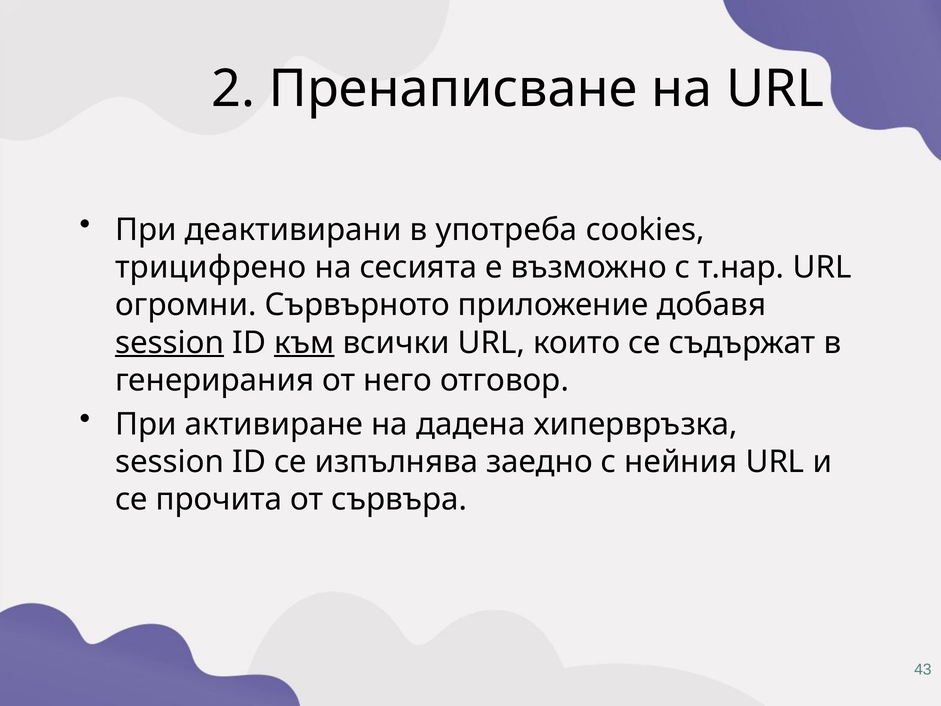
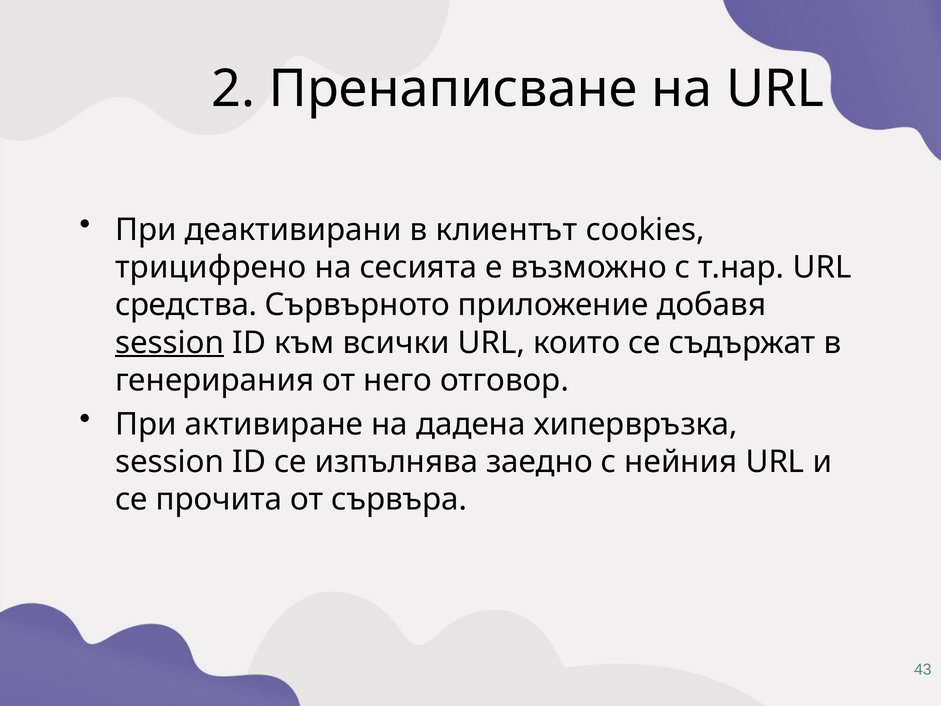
употреба: употреба -> клиентът (506, 230)
огромни: огромни -> средства (186, 305)
към underline: present -> none (304, 343)
